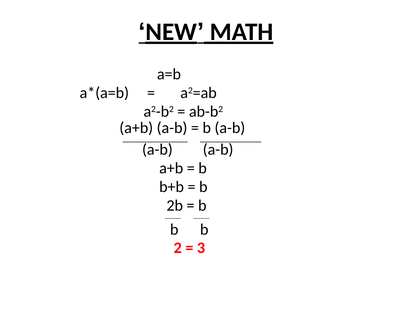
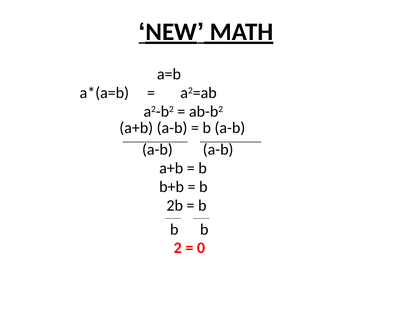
3: 3 -> 0 (201, 248)
